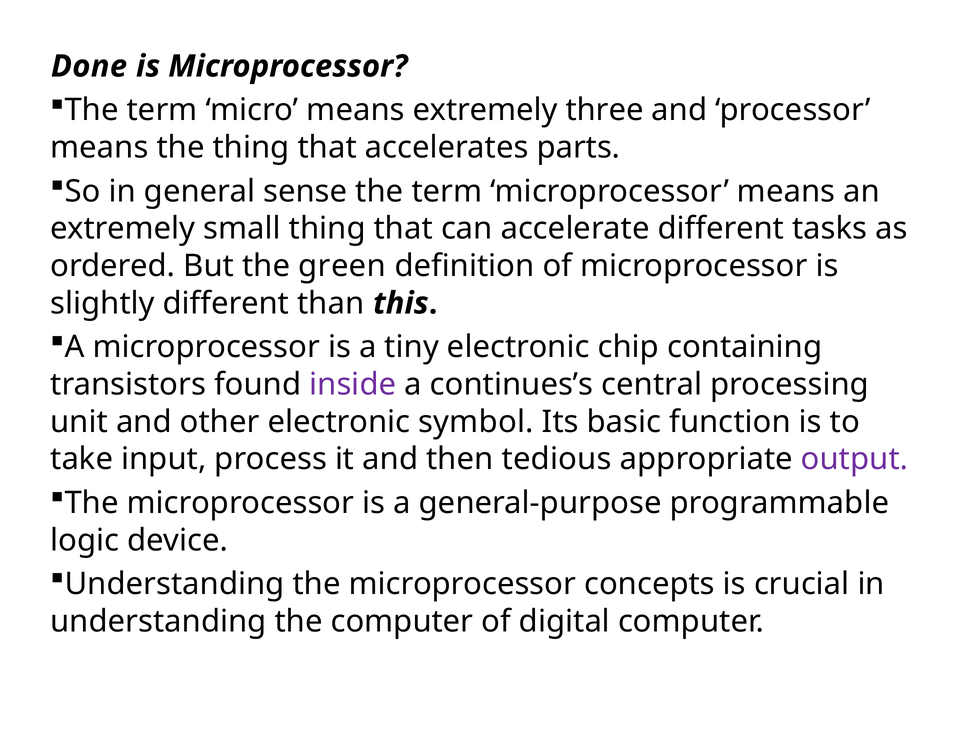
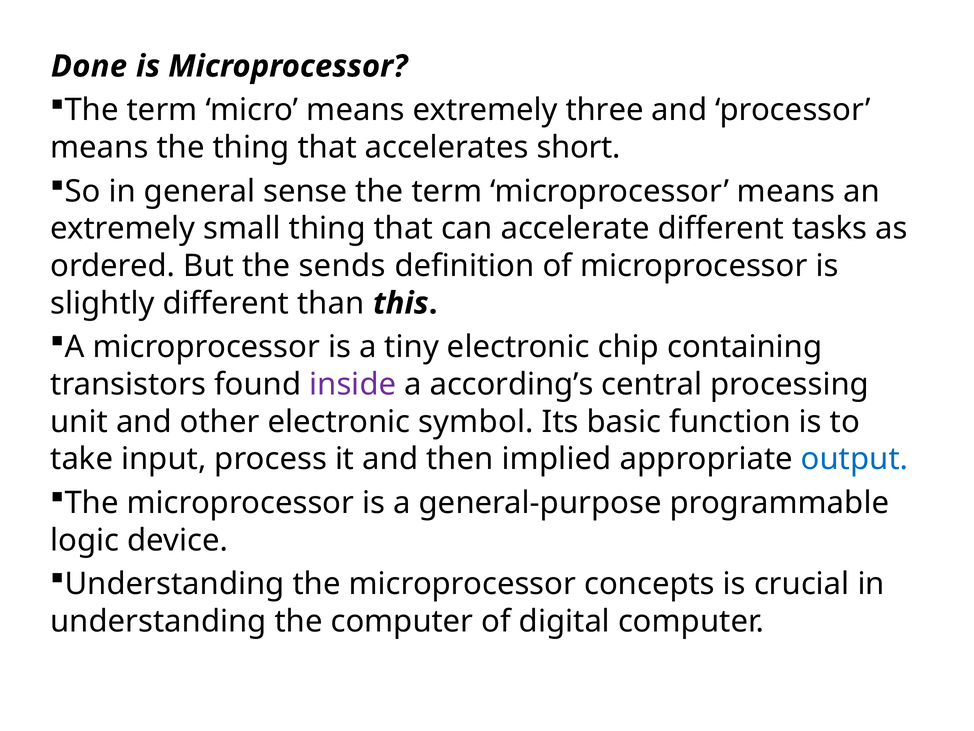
parts: parts -> short (579, 147)
green: green -> sends (342, 266)
continues’s: continues’s -> according’s (512, 384)
tedious: tedious -> implied (557, 459)
output colour: purple -> blue (855, 459)
